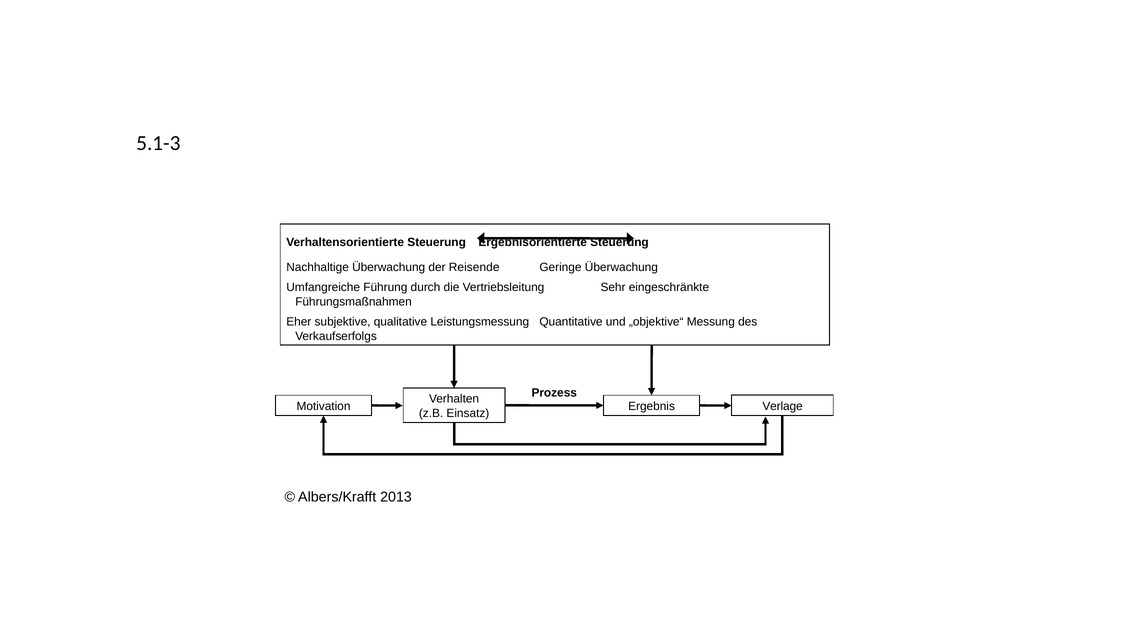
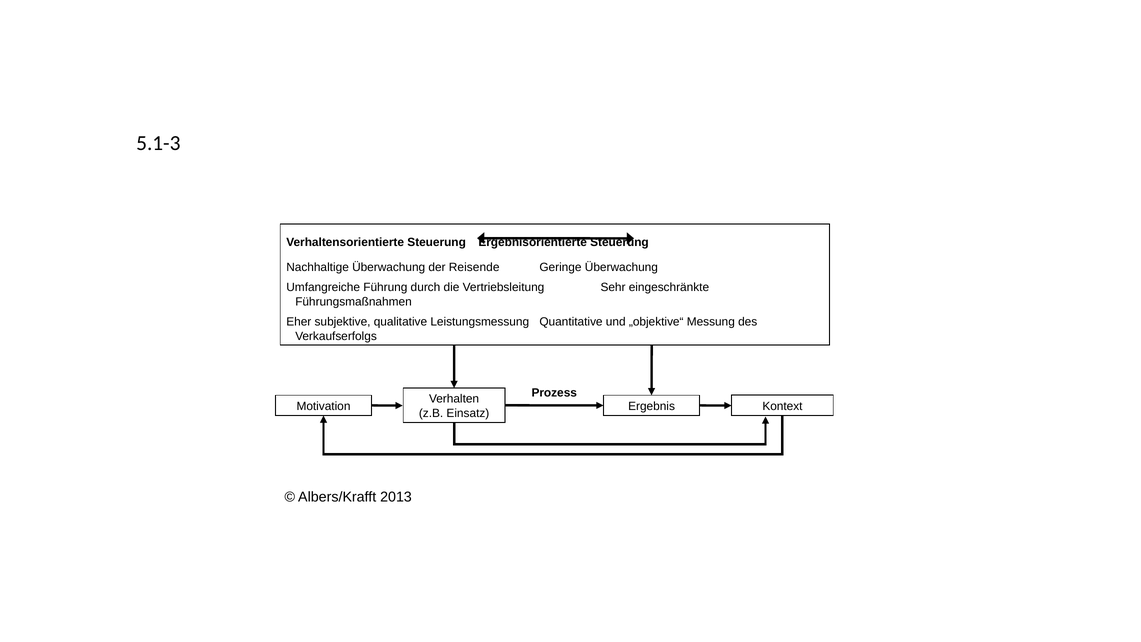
Verlage: Verlage -> Kontext (782, 406)
